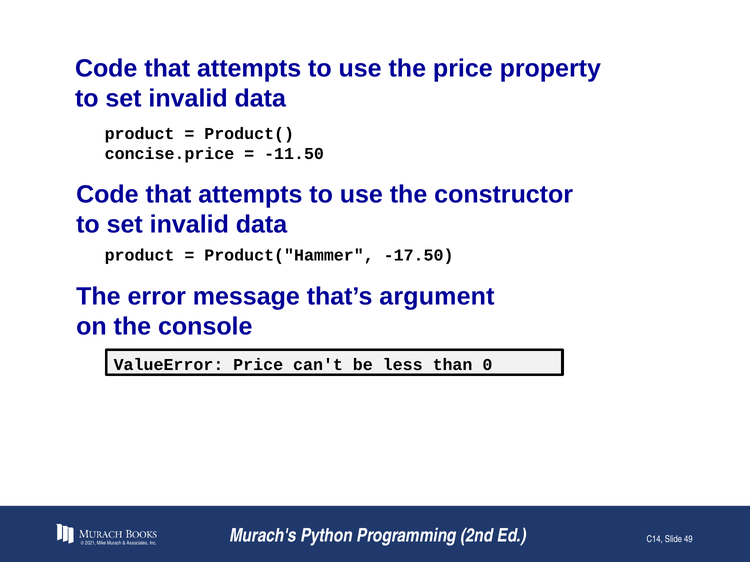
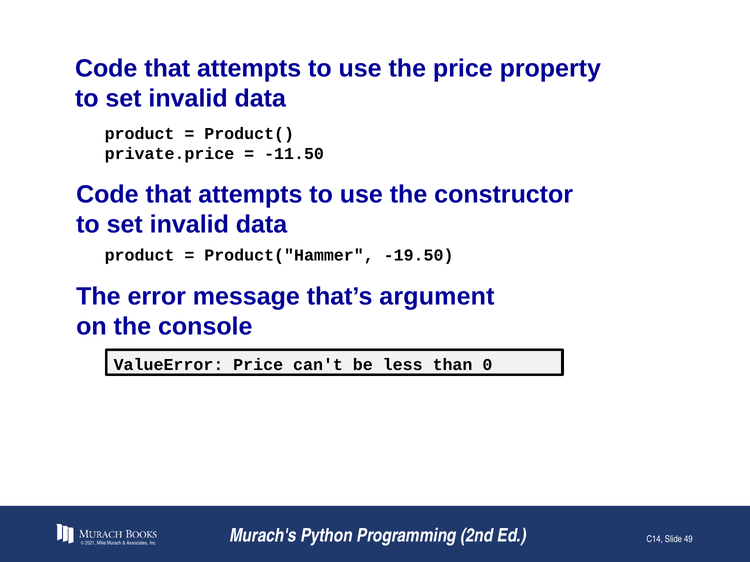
concise.price: concise.price -> private.price (169, 154)
-17.50: -17.50 -> -19.50 (419, 256)
